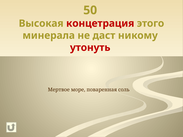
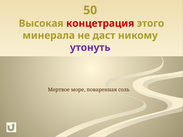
утонуть colour: red -> purple (90, 48)
